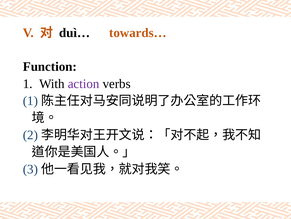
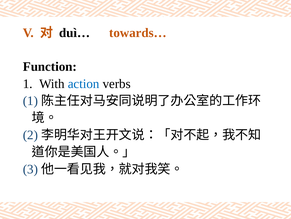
action colour: purple -> blue (84, 83)
